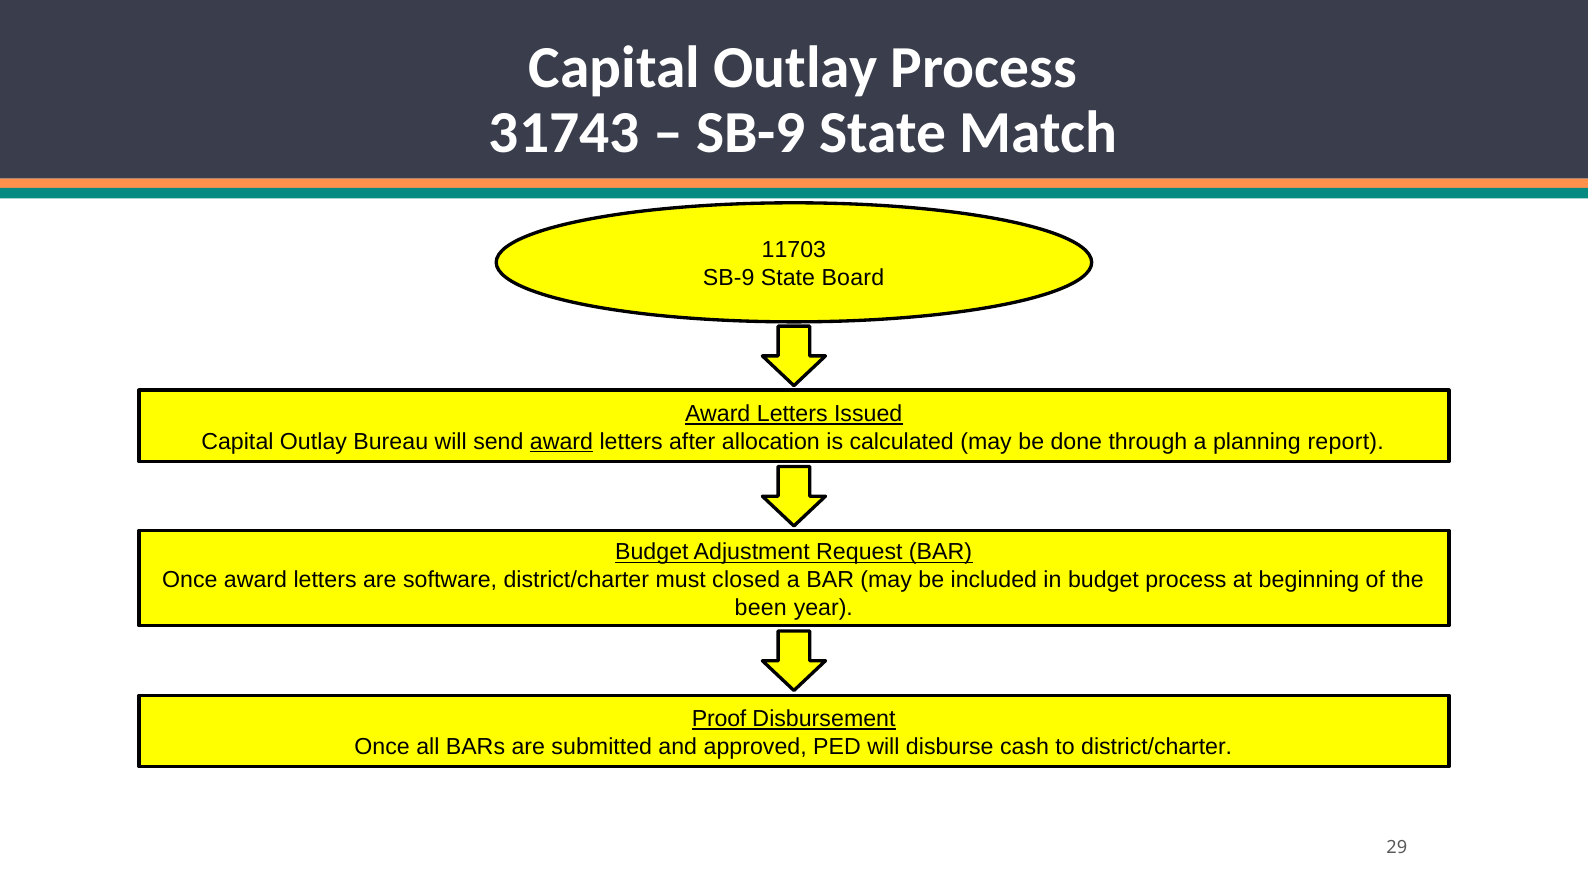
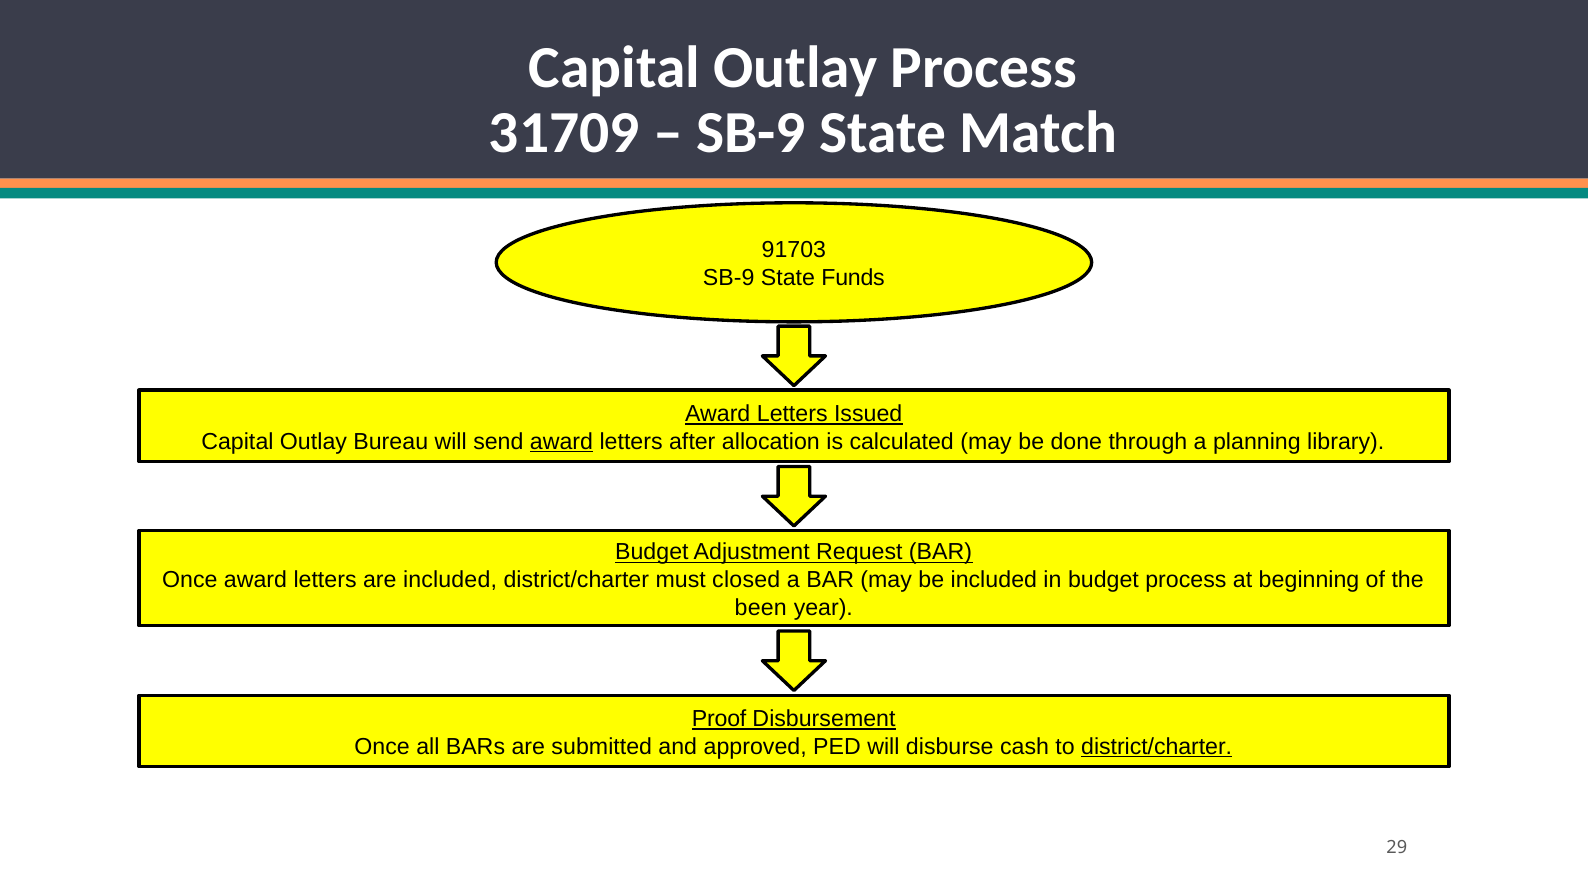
31743: 31743 -> 31709 (564, 133)
11703: 11703 -> 91703 (794, 250)
Board: Board -> Funds (853, 278)
report: report -> library (1346, 442)
are software: software -> included (450, 580)
district/charter underline: none -> present (1157, 747)
